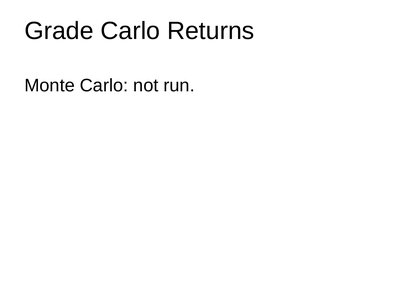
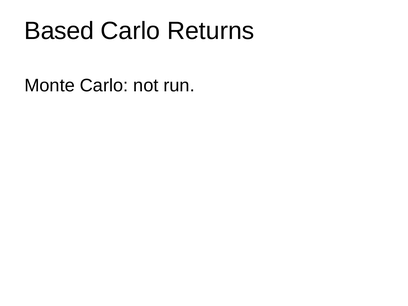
Grade: Grade -> Based (59, 31)
